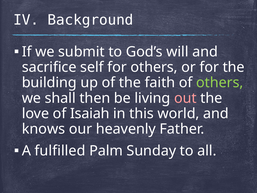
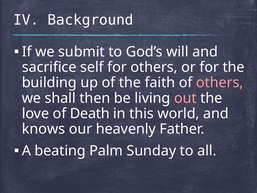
others colour: light green -> pink (220, 83)
Isaiah: Isaiah -> Death (90, 113)
fulfilled: fulfilled -> beating (60, 151)
